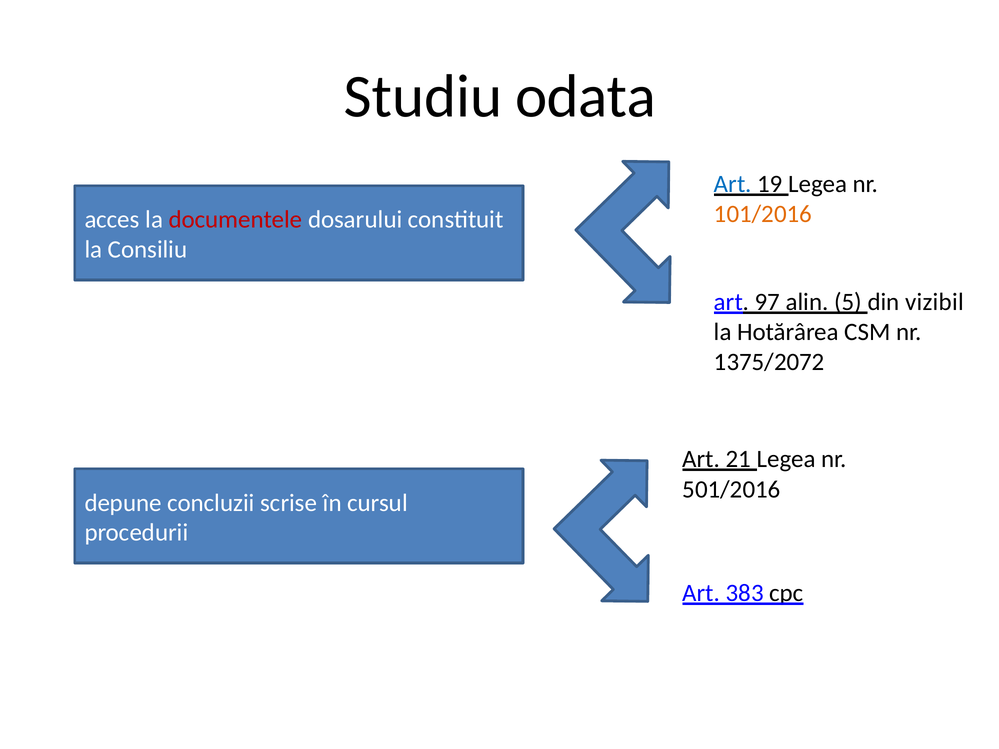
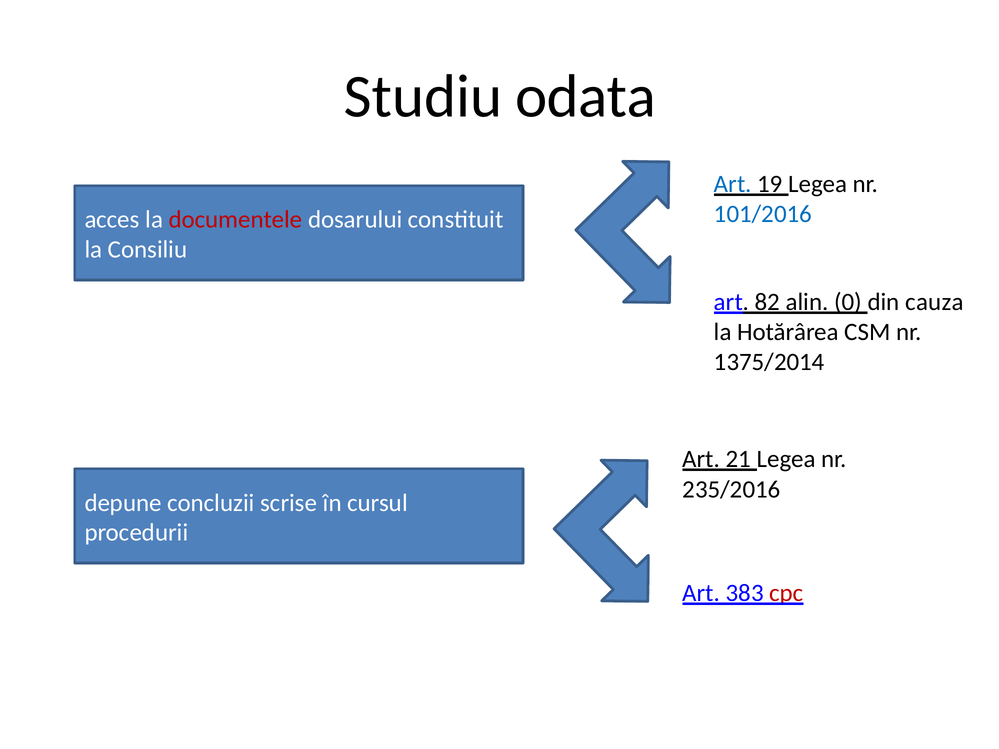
101/2016 colour: orange -> blue (763, 214)
97: 97 -> 82 (767, 302)
5: 5 -> 0 (848, 302)
vizibil: vizibil -> cauza (935, 302)
1375/2072: 1375/2072 -> 1375/2014 (769, 362)
501/2016: 501/2016 -> 235/2016 (731, 490)
cpc colour: black -> red (786, 593)
